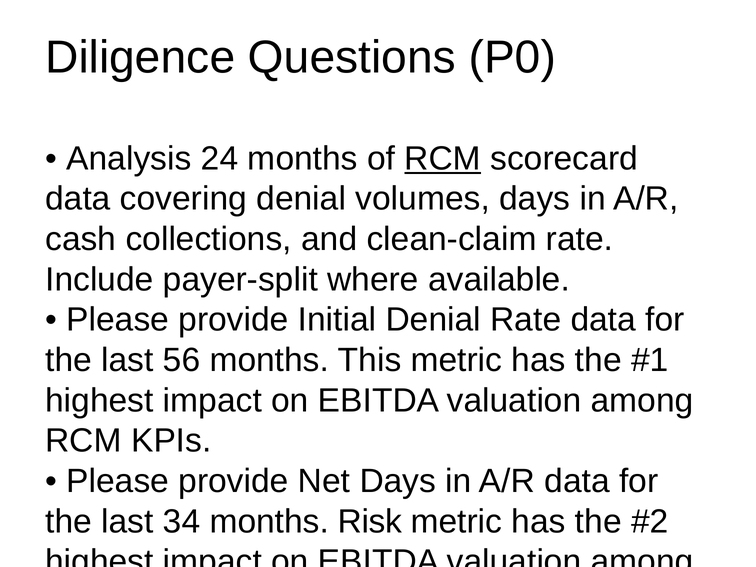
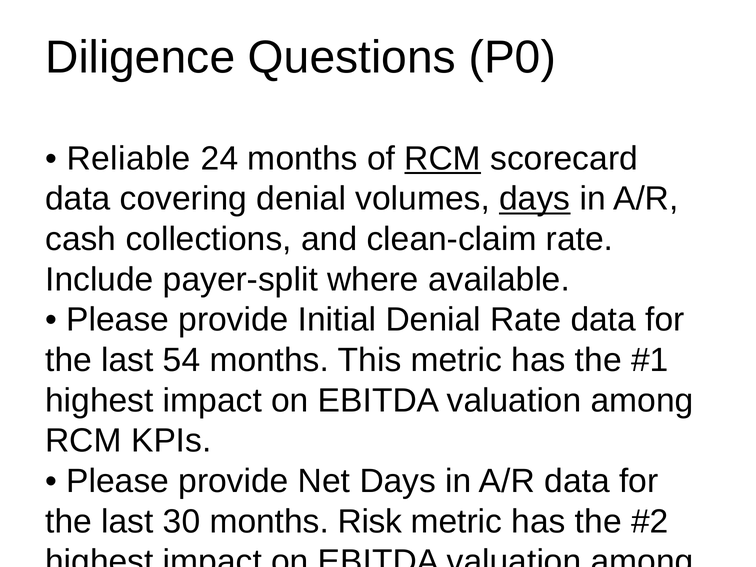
Analysis: Analysis -> Reliable (129, 159)
days underline: none -> present (535, 199)
56: 56 -> 54 (182, 360)
34: 34 -> 30 (182, 522)
